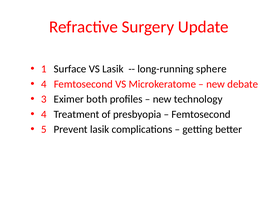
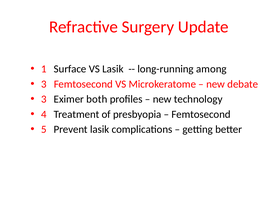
sphere: sphere -> among (211, 69)
4: 4 -> 3 (44, 84)
